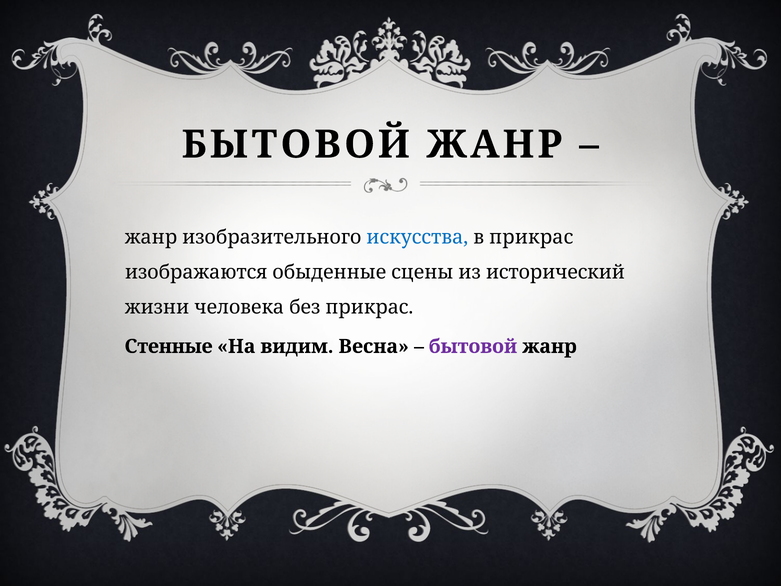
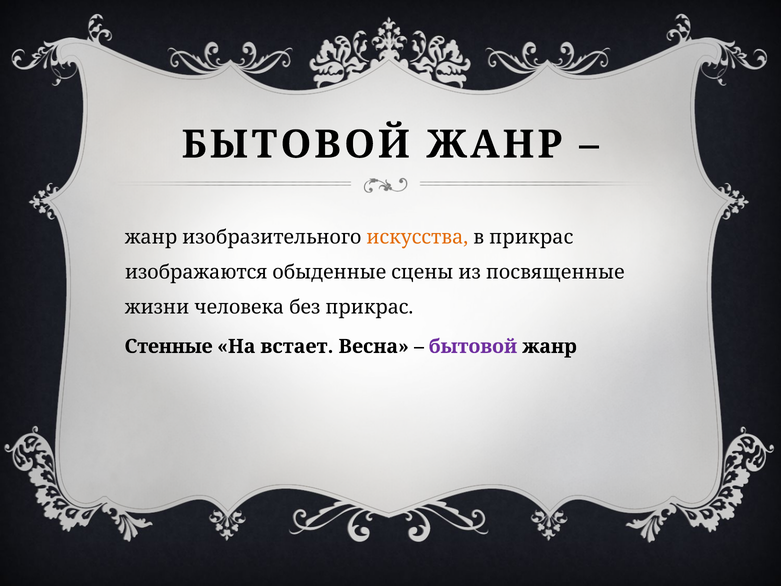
искусства colour: blue -> orange (417, 237)
исторический: исторический -> посвященные (555, 272)
видим: видим -> встает (297, 346)
